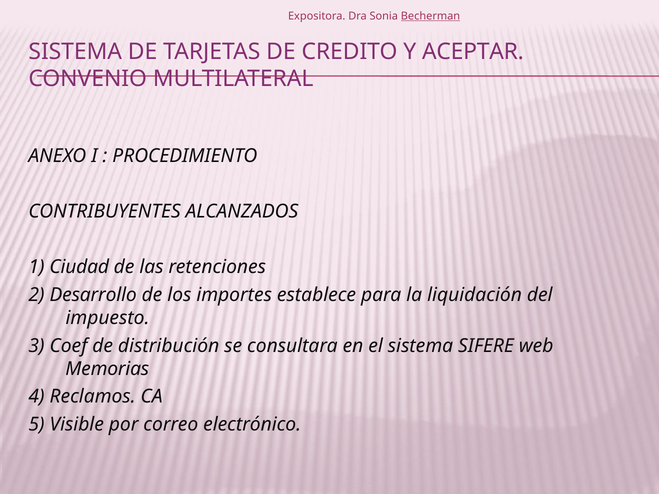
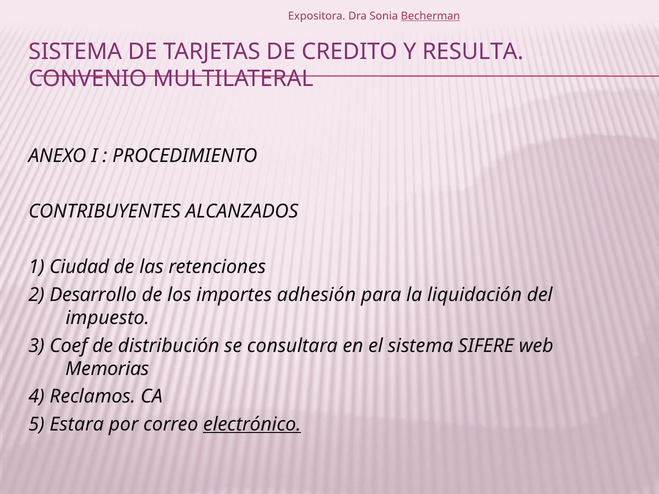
ACEPTAR: ACEPTAR -> RESULTA (473, 51)
establece: establece -> adhesión (316, 295)
Visible: Visible -> Estara (77, 425)
electrónico underline: none -> present (252, 425)
